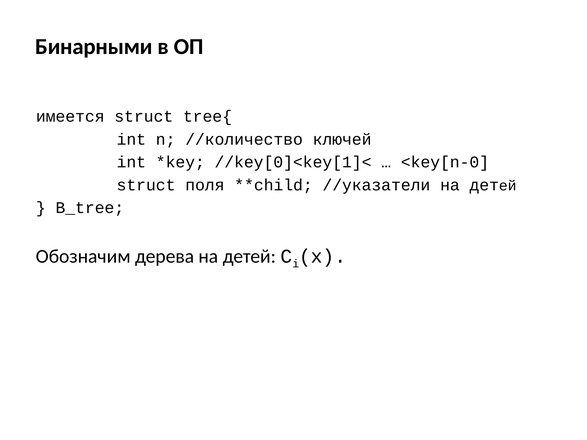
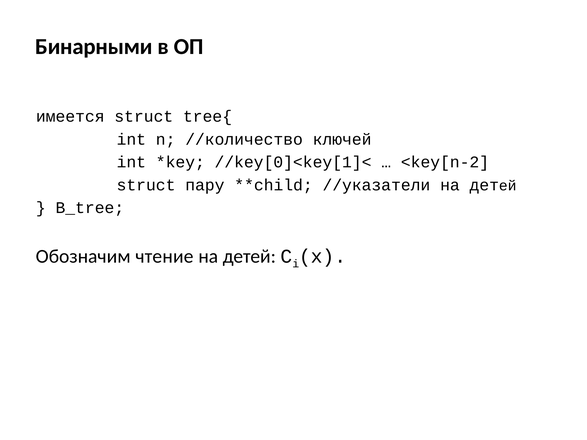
<key[n-0: <key[n-0 -> <key[n-2 (445, 162)
поля: поля -> пару (205, 185)
дерева: дерева -> чтение (165, 256)
